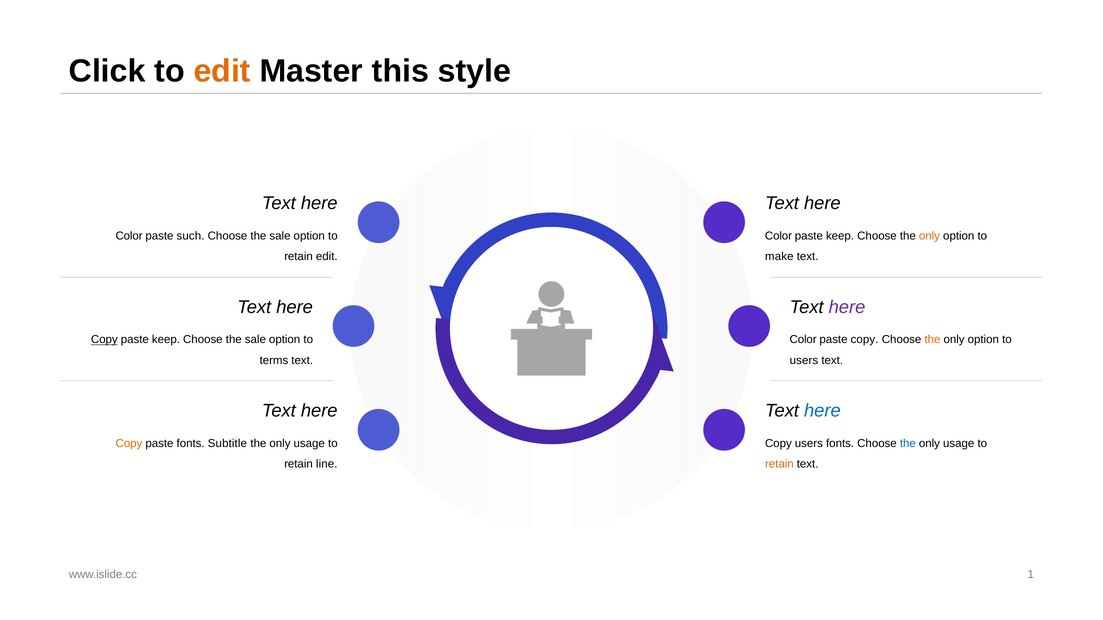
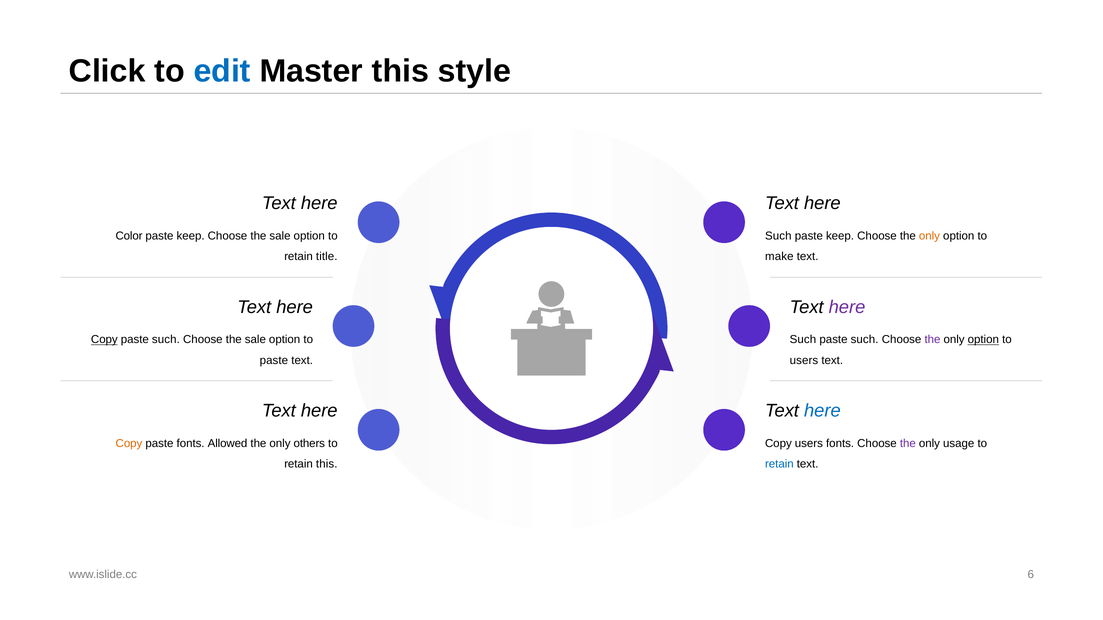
edit colour: orange -> blue (222, 71)
such: such -> keep (191, 236)
Color: Color -> Such (778, 236)
retain edit: edit -> title (327, 257)
keep: keep -> such (166, 340)
Color: Color -> Such (803, 340)
copy: copy -> such (865, 340)
the colour: orange -> purple (932, 340)
option underline: none -> present (983, 340)
terms: terms -> paste (274, 361)
Subtitle: Subtitle -> Allowed (228, 444)
usage: usage -> others (309, 444)
the colour: blue -> purple (908, 444)
retain line: line -> this (327, 464)
retain colour: orange -> blue (779, 464)
1: 1 -> 6 (1031, 575)
